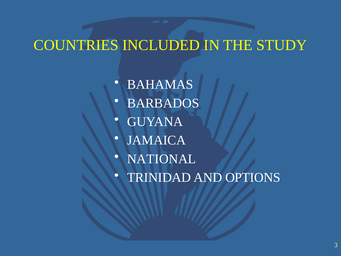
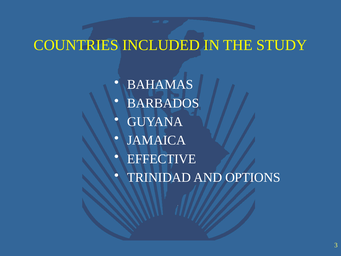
NATIONAL: NATIONAL -> EFFECTIVE (162, 159)
